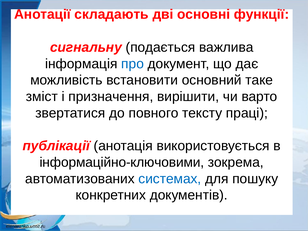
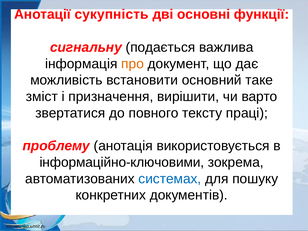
складають: складають -> сукупність (112, 14)
про colour: blue -> orange (133, 64)
публікації: публікації -> проблему (56, 146)
